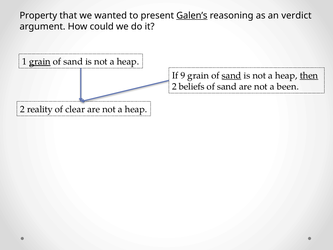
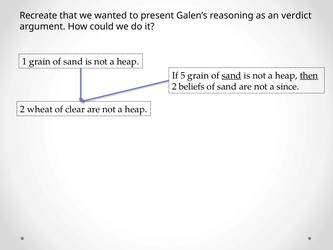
Property: Property -> Recreate (38, 15)
Galen’s underline: present -> none (192, 15)
grain underline: present -> none (40, 62)
9: 9 -> 5 (183, 75)
been: been -> since (288, 87)
reality: reality -> wheat (40, 109)
